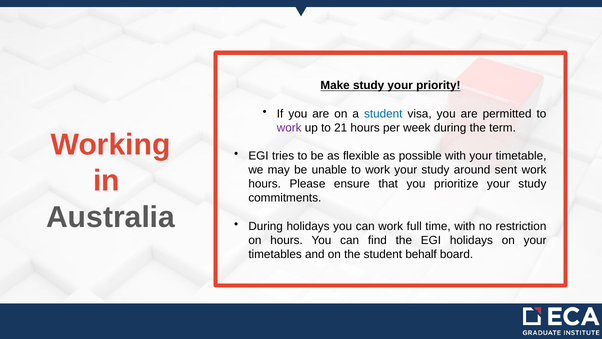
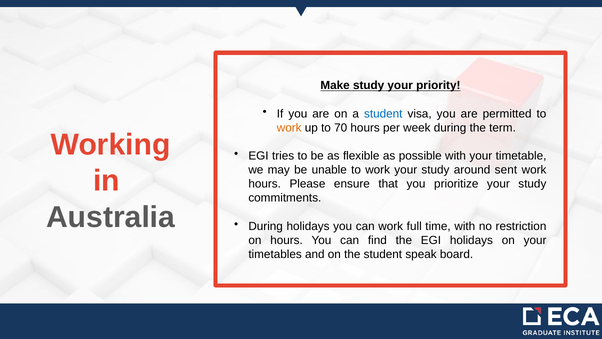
work colour: purple -> orange (289, 128)
21: 21 -> 70 (341, 128)
behalf: behalf -> speak (421, 254)
